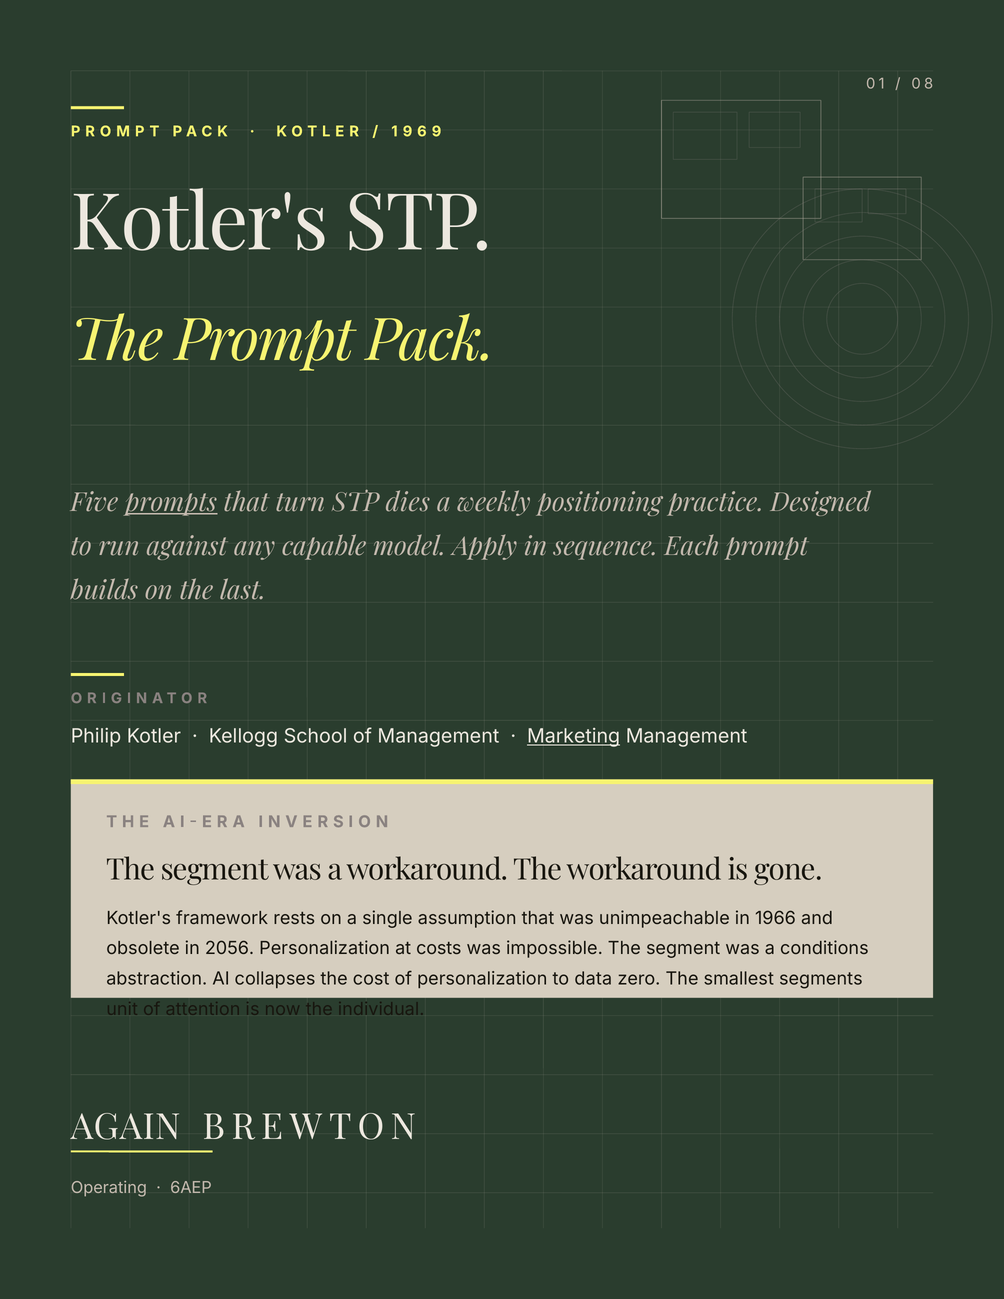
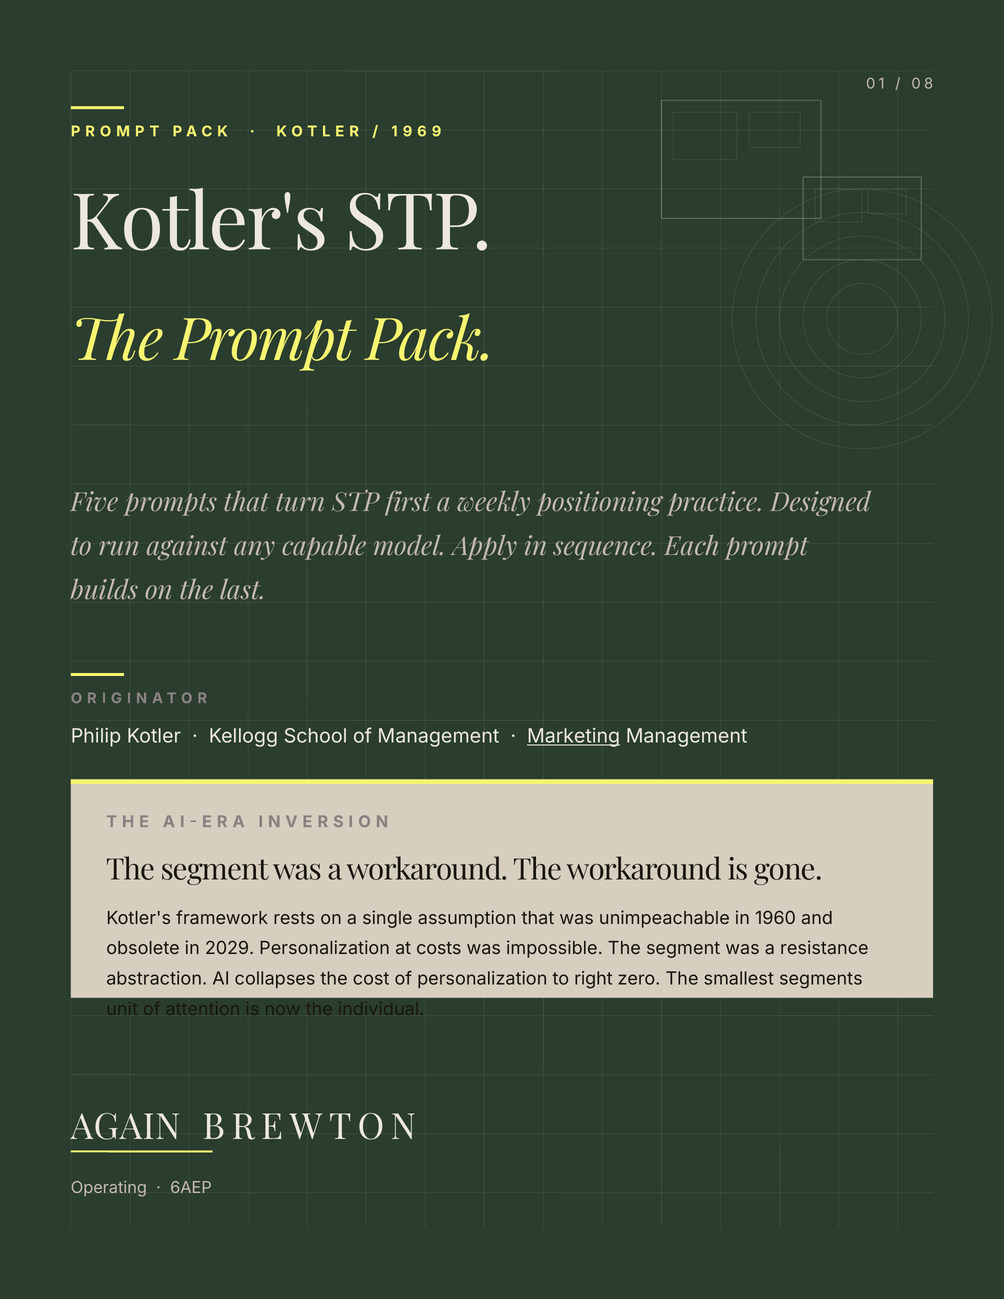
prompts underline: present -> none (171, 503)
dies: dies -> first (408, 503)
1966: 1966 -> 1960 (776, 918)
2056: 2056 -> 2029 (230, 949)
conditions: conditions -> resistance (824, 949)
data: data -> right (593, 979)
